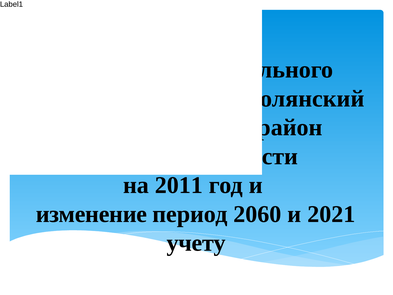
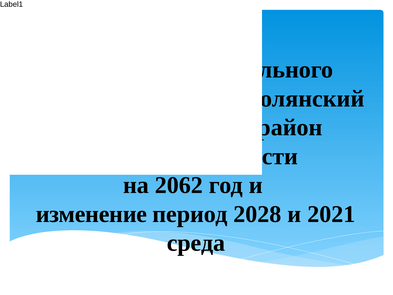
2011: 2011 -> 2062 (179, 185)
2060: 2060 -> 2028 (257, 214)
учету: учету -> среда (196, 243)
